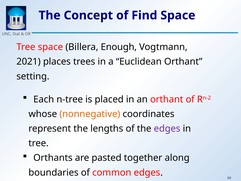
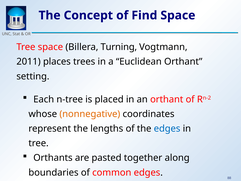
Enough: Enough -> Turning (119, 47)
2021: 2021 -> 2011 (29, 62)
edges colour: purple -> blue (167, 128)
